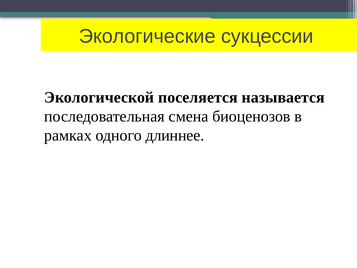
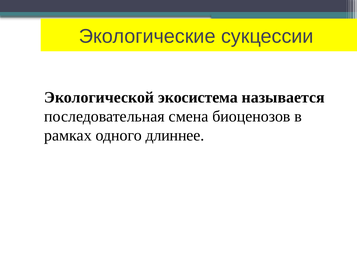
поселяется: поселяется -> экосистема (198, 97)
